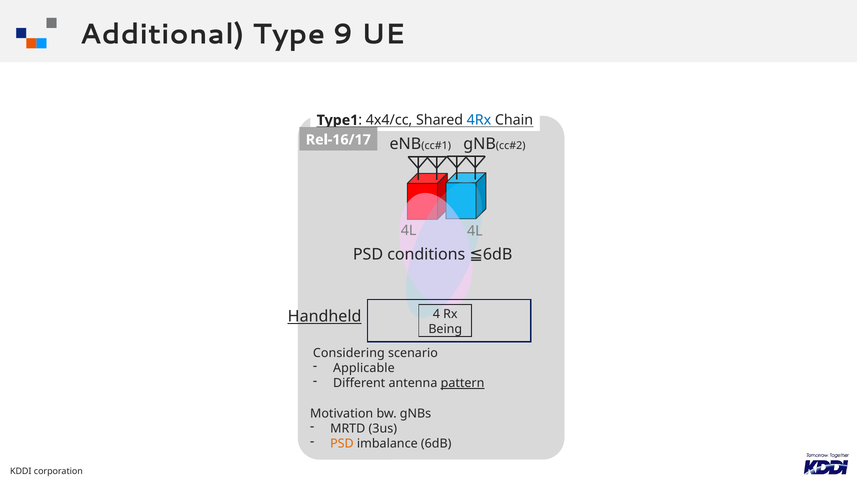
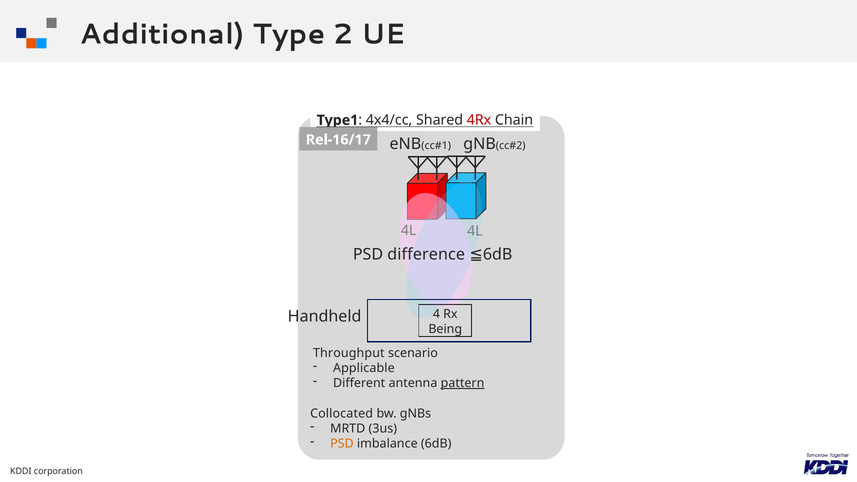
9: 9 -> 2 (343, 34)
4Rx colour: blue -> red (479, 120)
conditions: conditions -> difference (426, 254)
Handheld underline: present -> none (325, 317)
Considering: Considering -> Throughput (349, 353)
Motivation: Motivation -> Collocated (342, 414)
